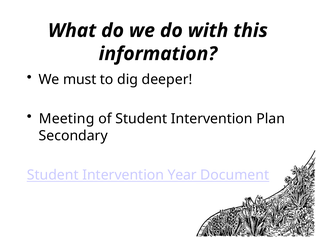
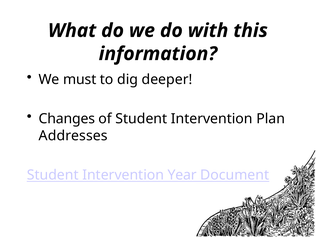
Meeting: Meeting -> Changes (67, 119)
Secondary: Secondary -> Addresses (73, 136)
